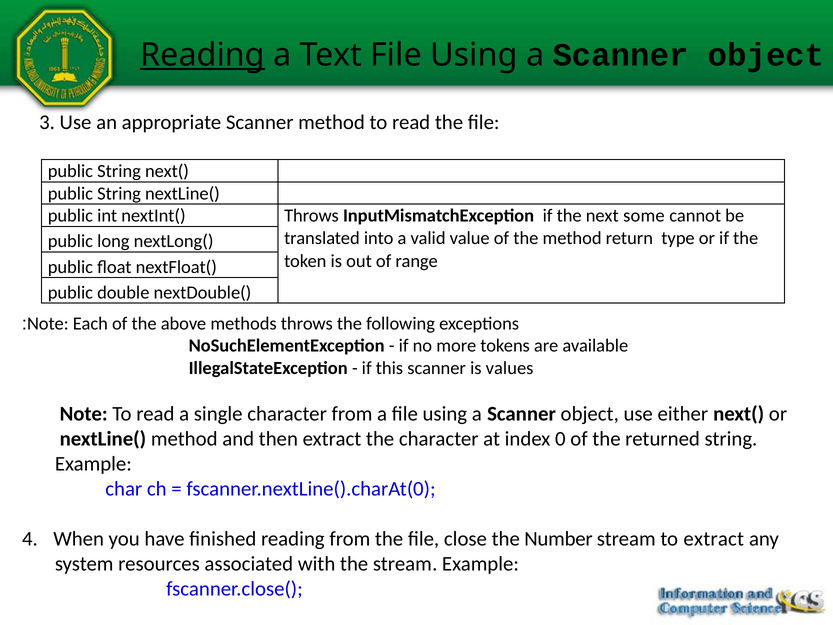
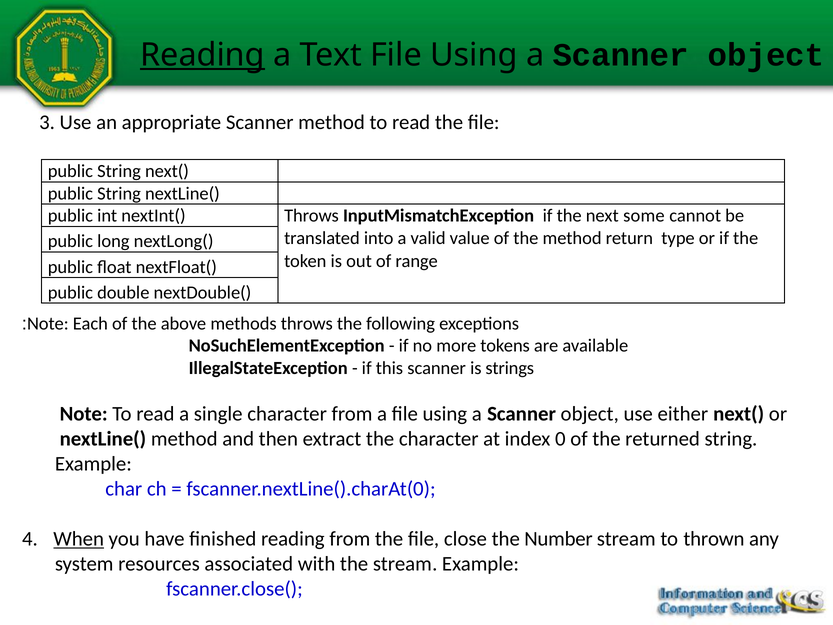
values: values -> strings (510, 368)
When underline: none -> present (79, 539)
to extract: extract -> thrown (714, 539)
